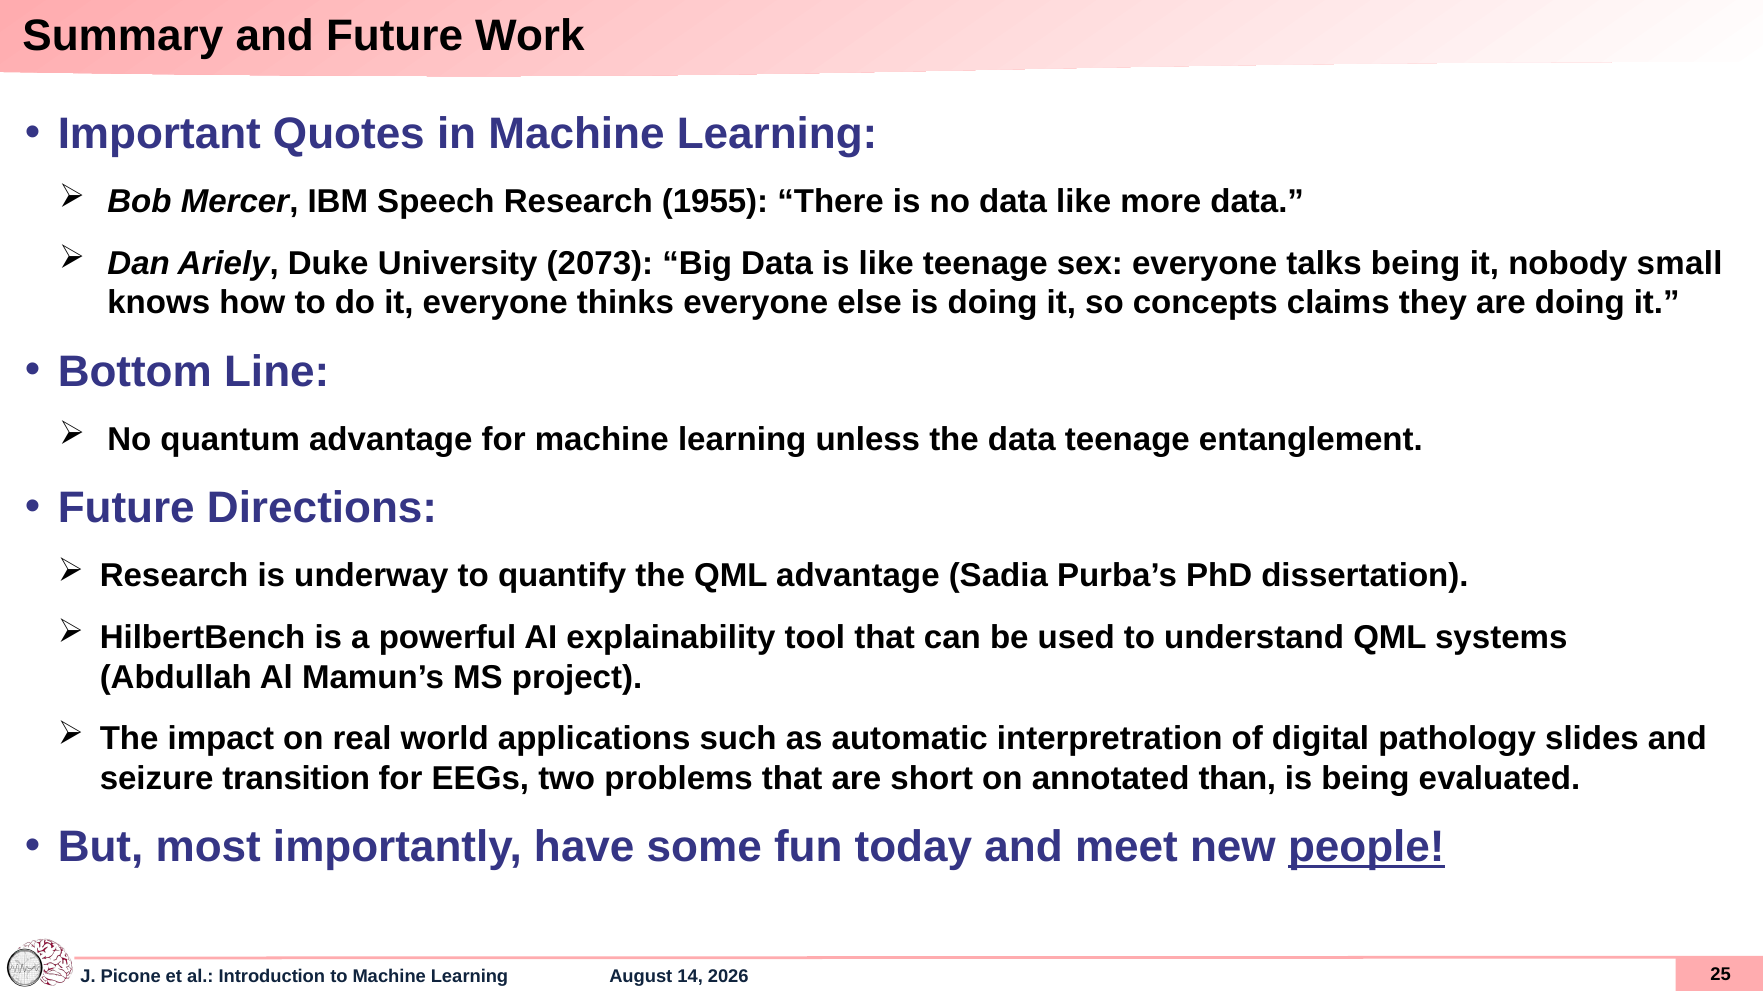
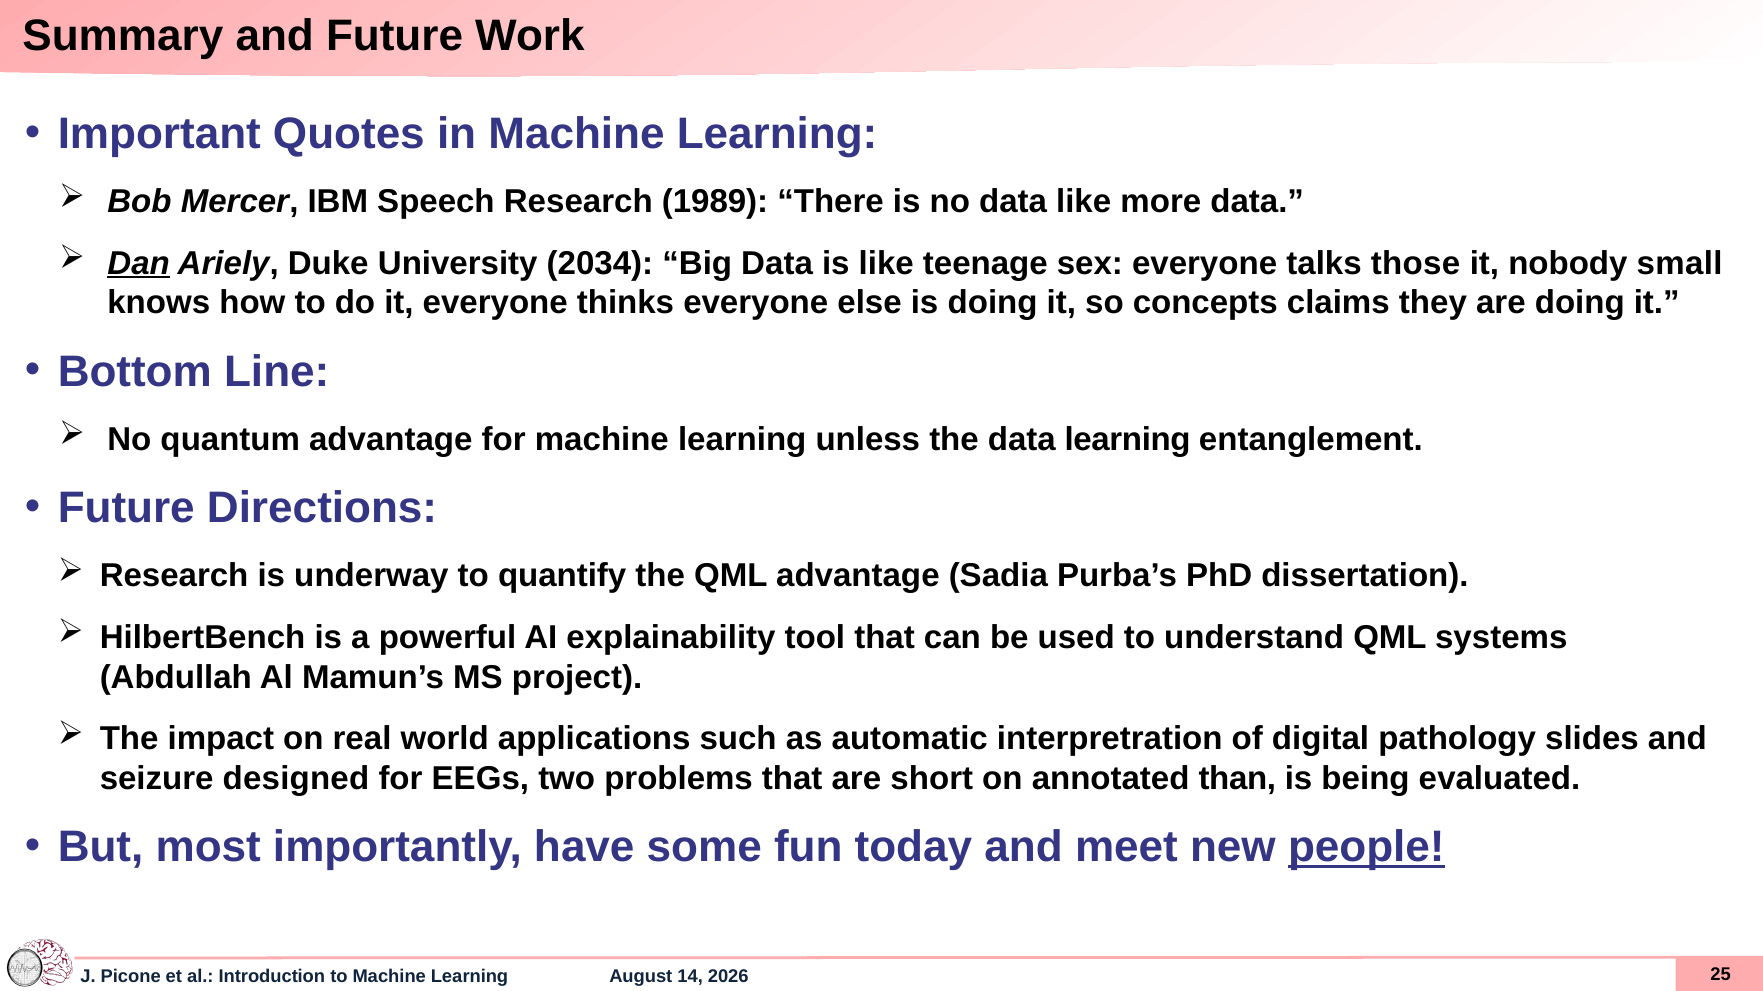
1955: 1955 -> 1989 (715, 202)
Dan underline: none -> present (139, 263)
2073: 2073 -> 2034 (600, 263)
talks being: being -> those (1416, 263)
data teenage: teenage -> learning (1128, 440)
transition: transition -> designed (296, 779)
